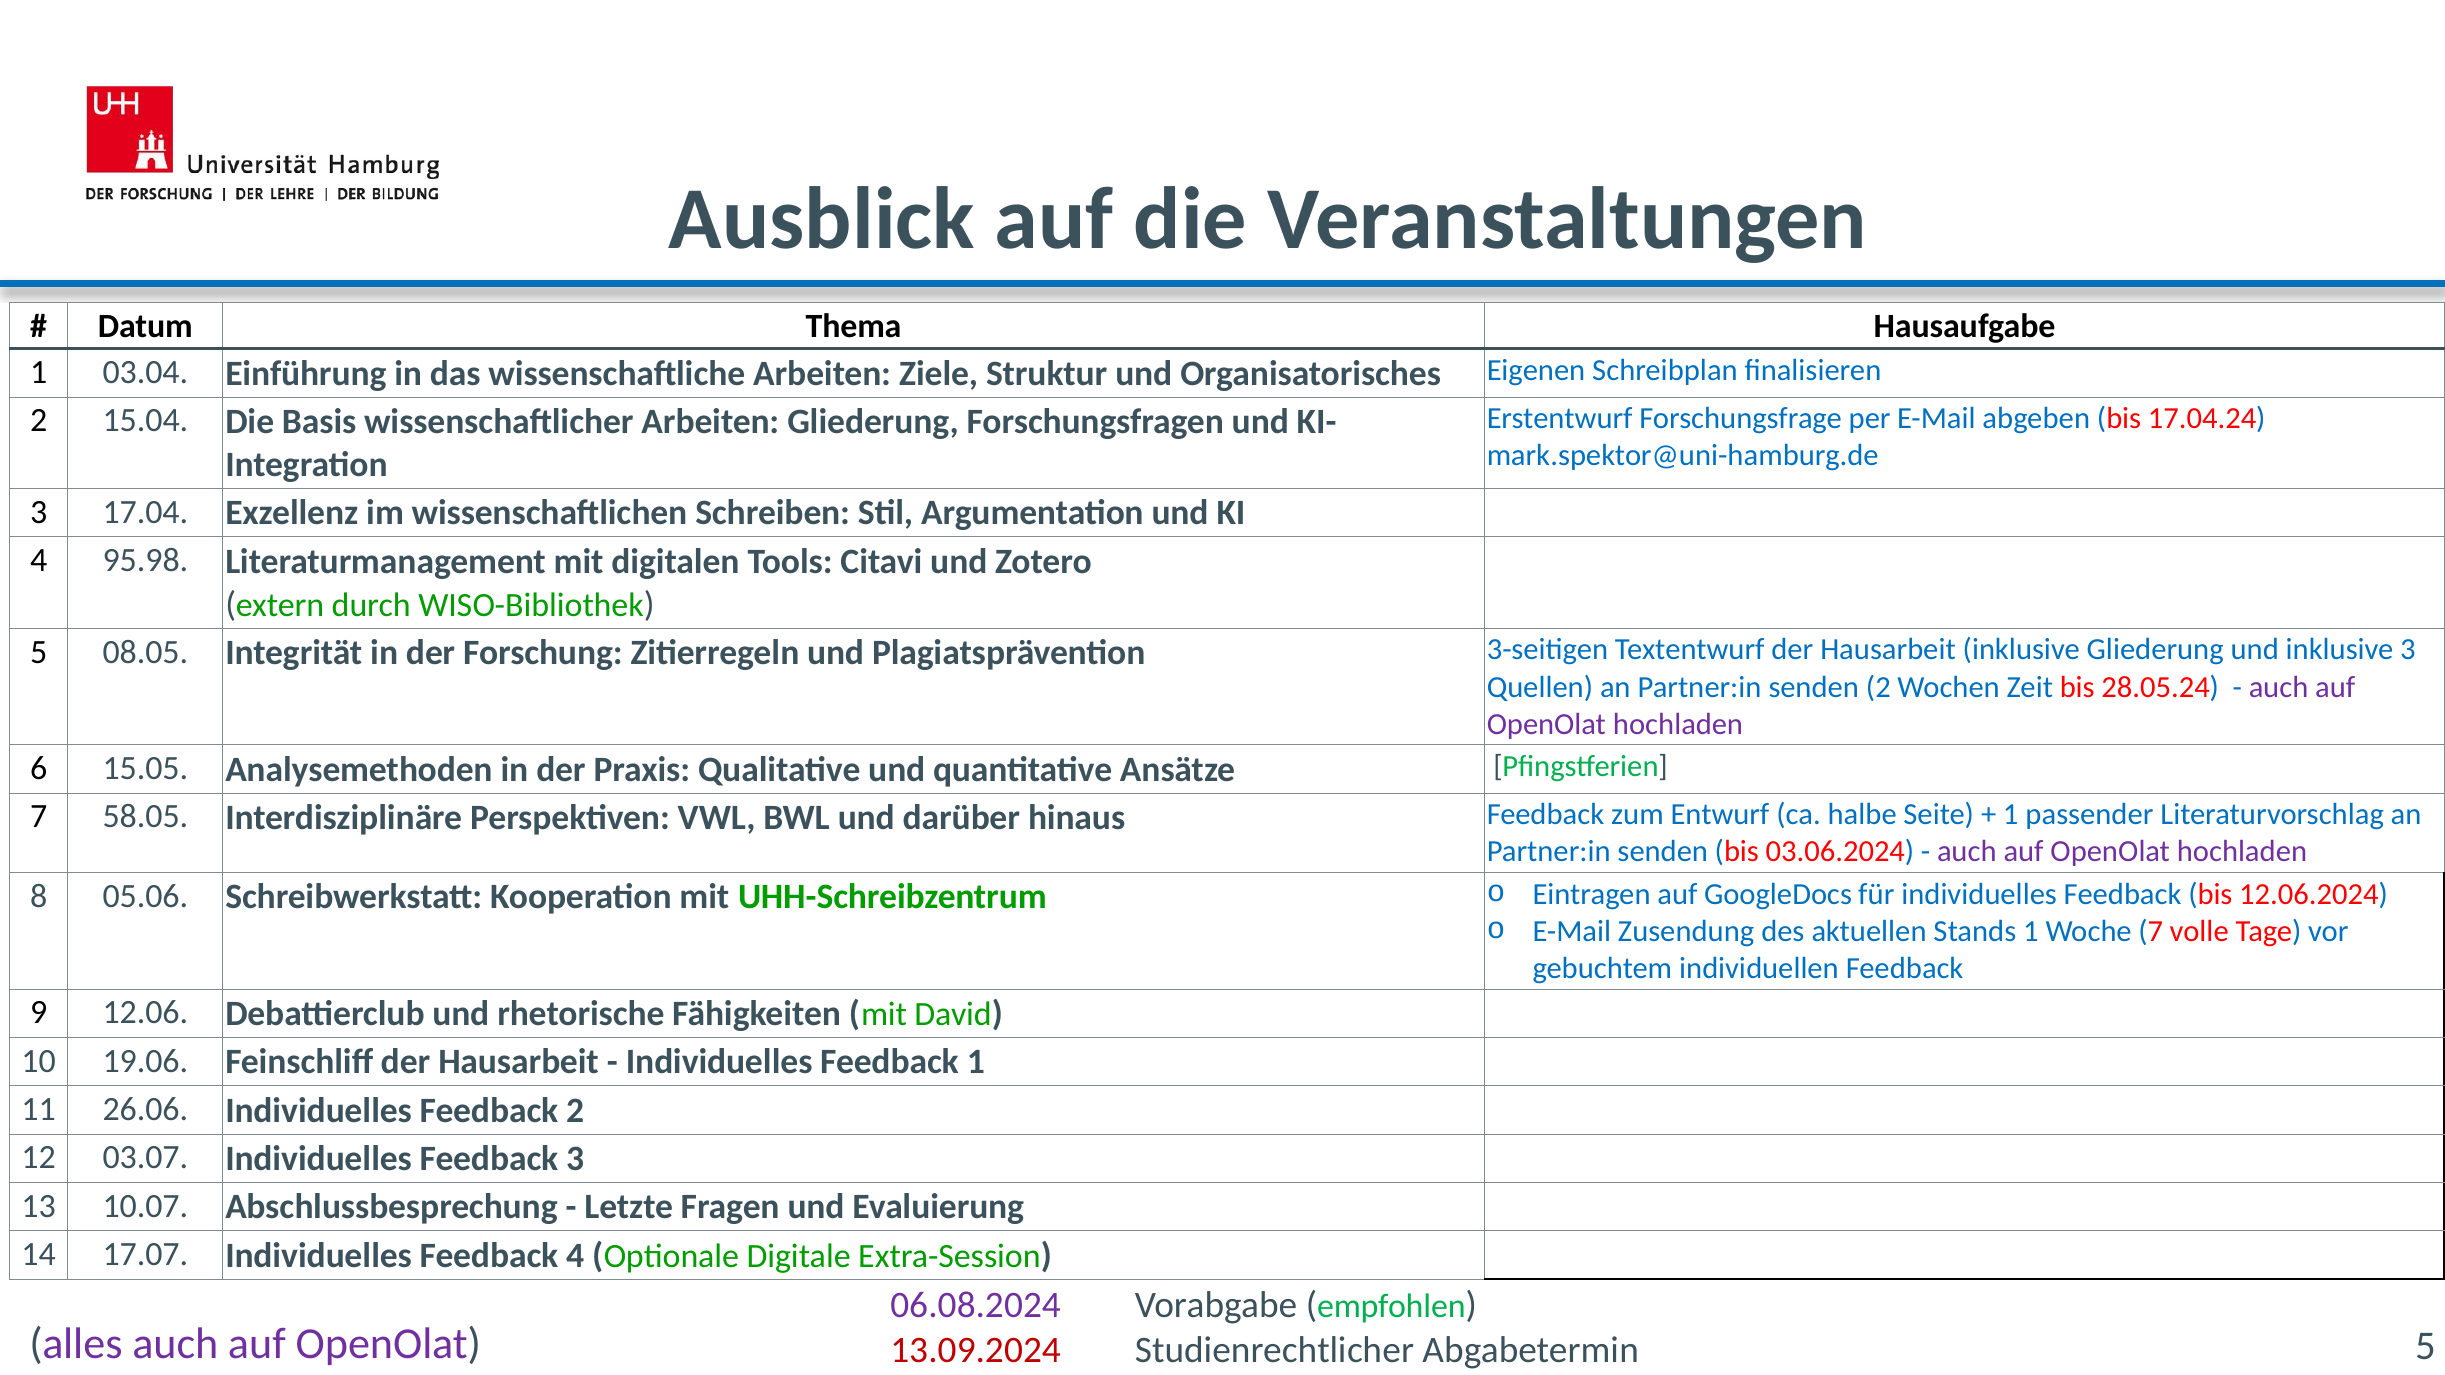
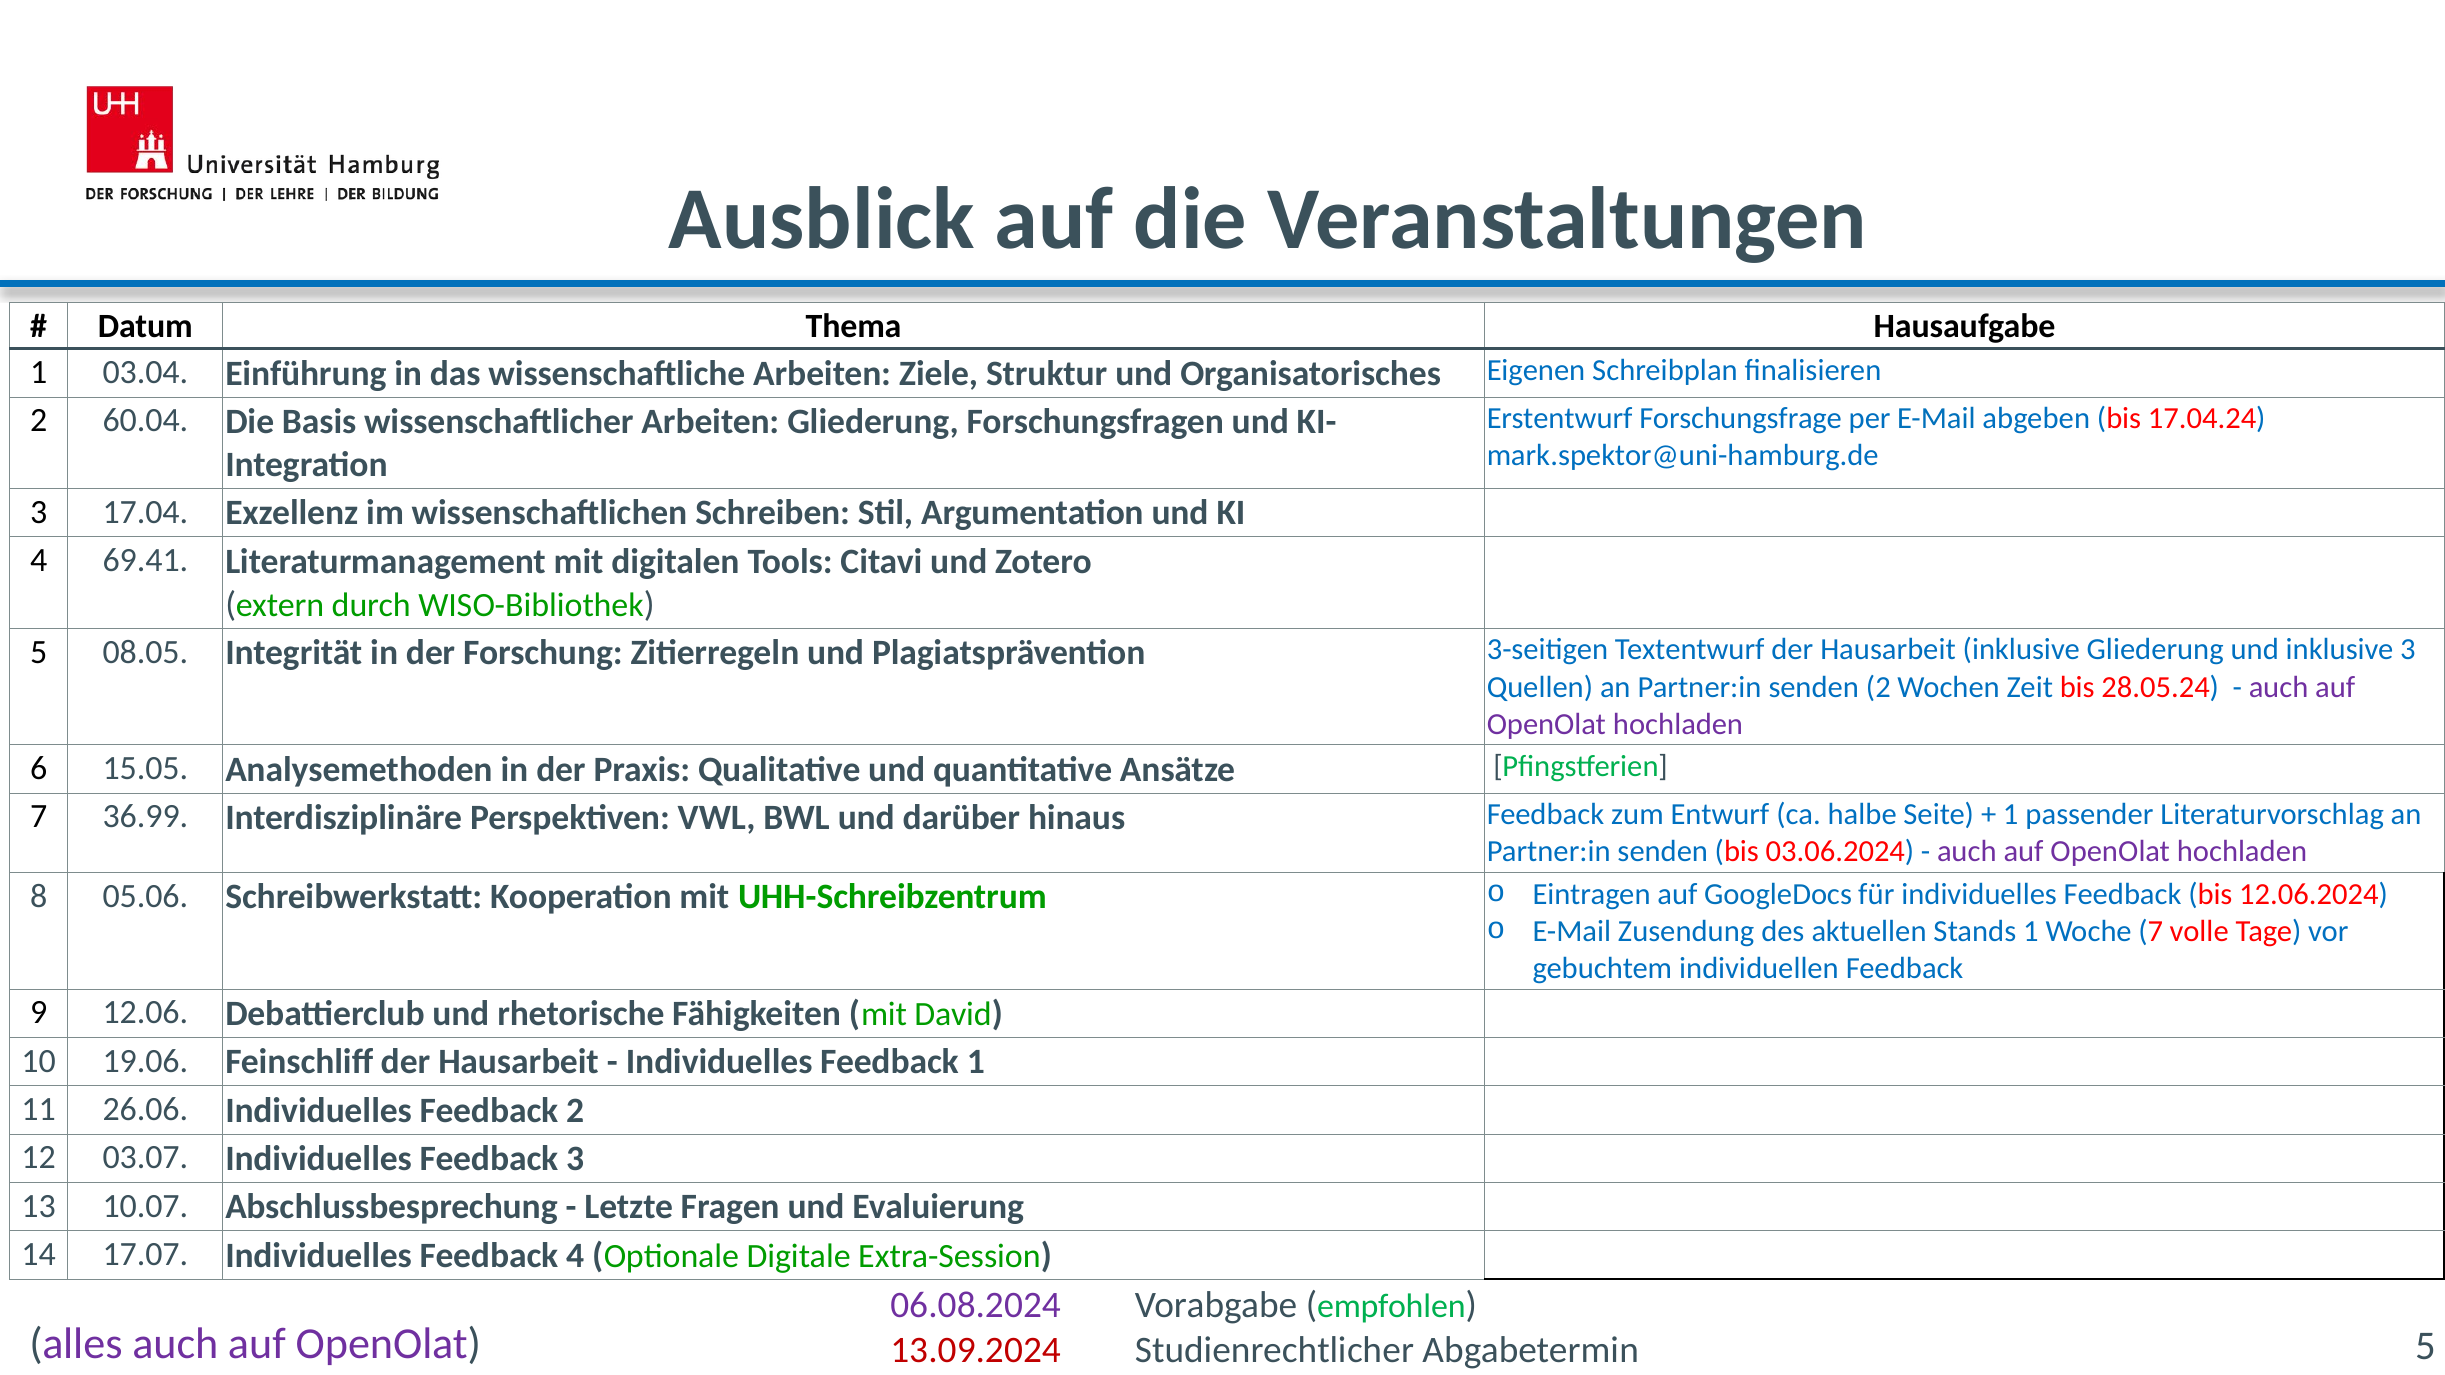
15.04: 15.04 -> 60.04 (145, 421)
95.98: 95.98 -> 69.41 (145, 560)
58.05: 58.05 -> 36.99 (145, 817)
